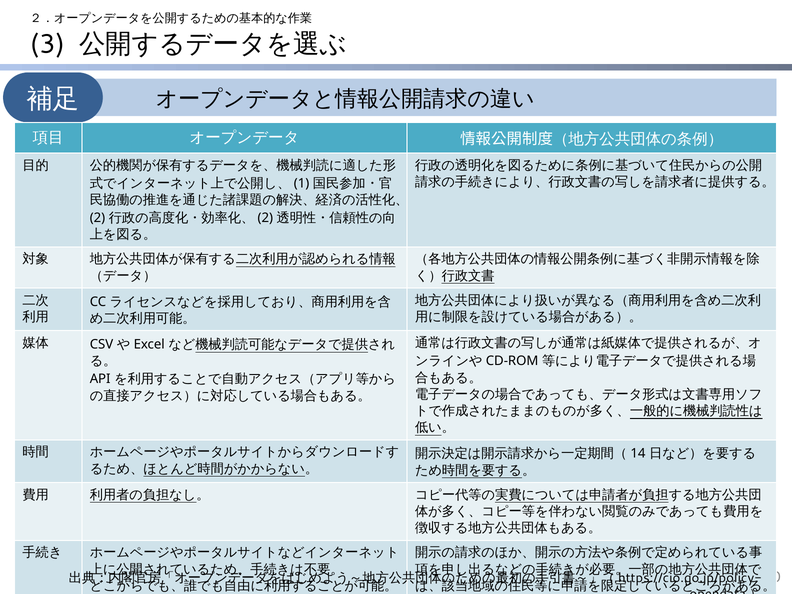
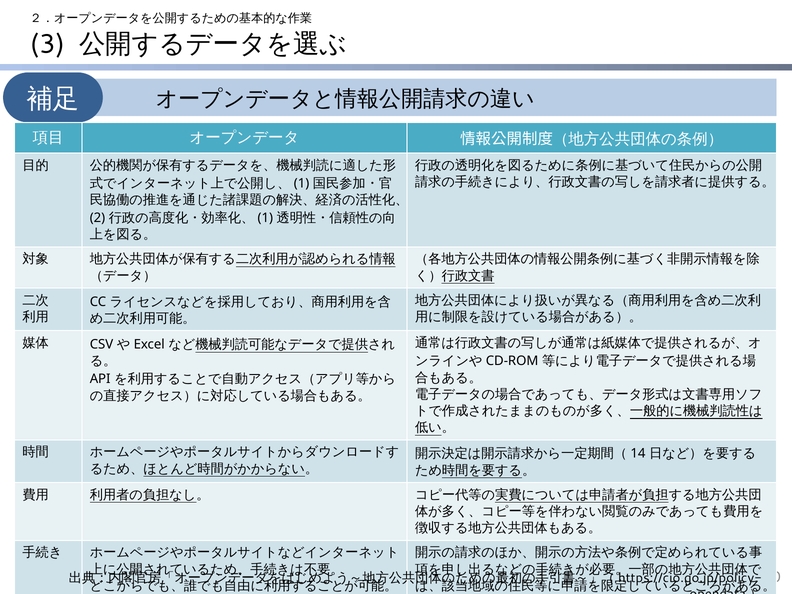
2: 2 -> 1 (265, 218)
